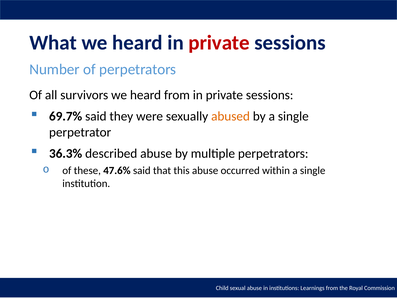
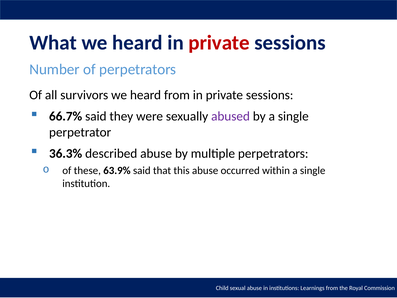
69.7%: 69.7% -> 66.7% (66, 116)
abused colour: orange -> purple (231, 116)
47.6%: 47.6% -> 63.9% (117, 170)
